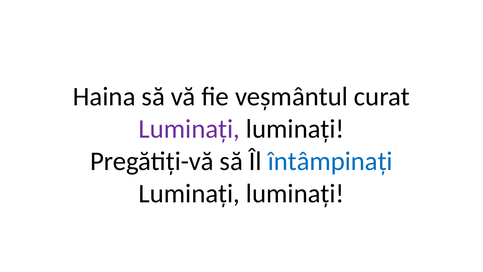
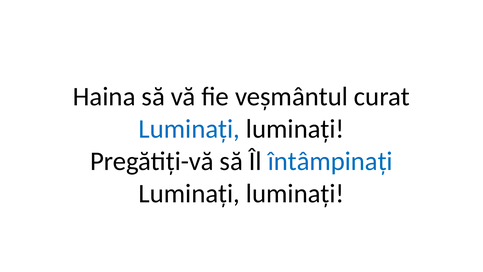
Luminați colour: purple -> blue (189, 129)
